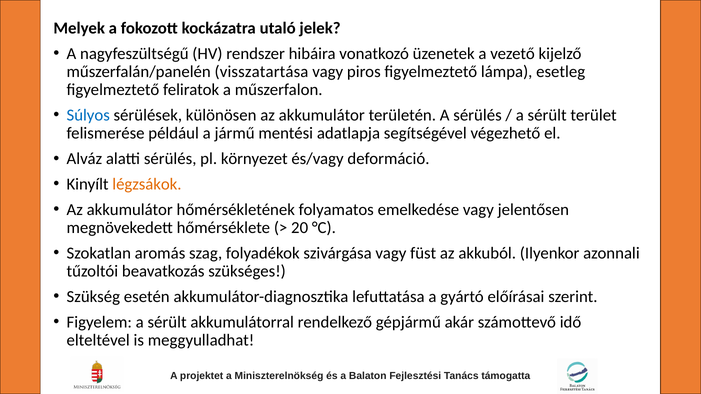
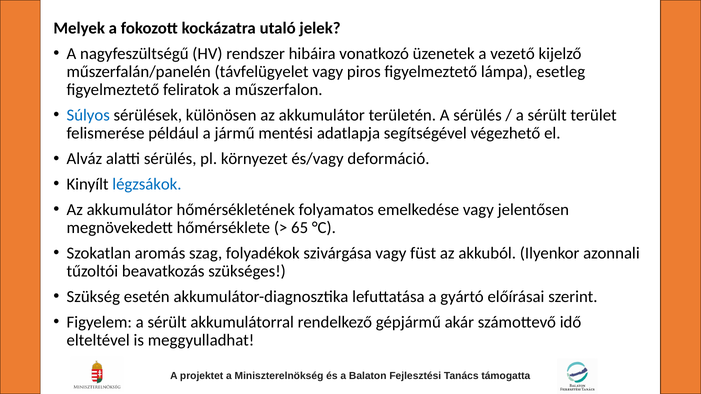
visszatartása: visszatartása -> távfelügyelet (262, 72)
légzsákok colour: orange -> blue (147, 184)
20: 20 -> 65 (300, 228)
